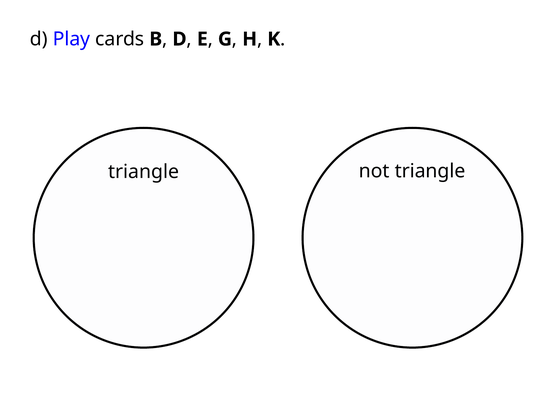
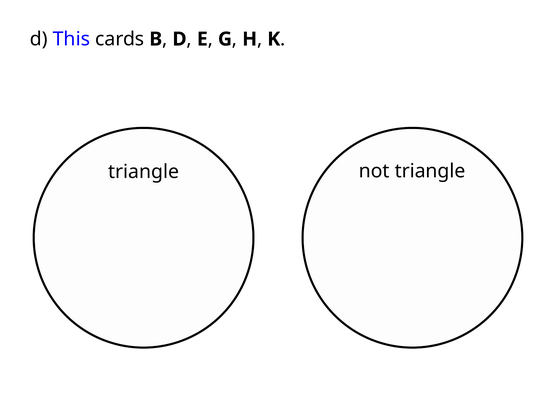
Play: Play -> This (71, 39)
